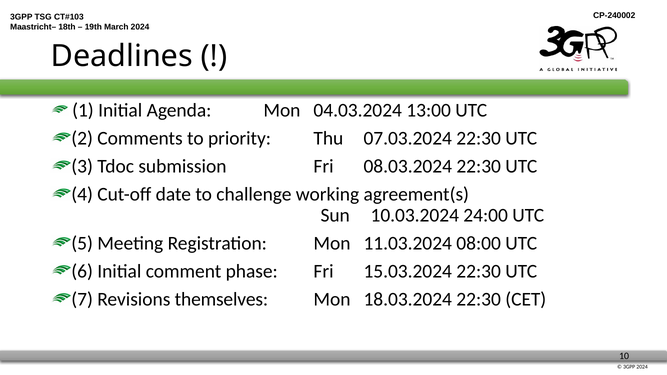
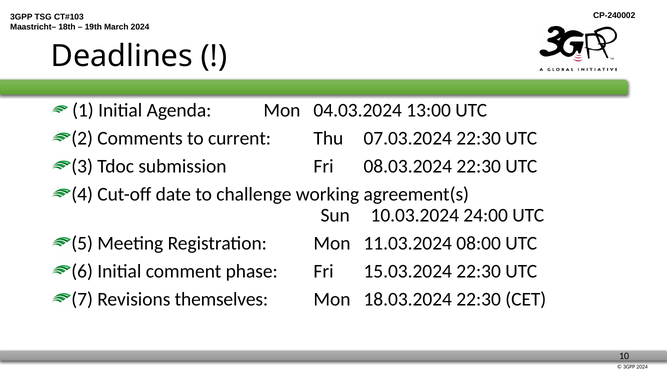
priority: priority -> current (240, 139)
